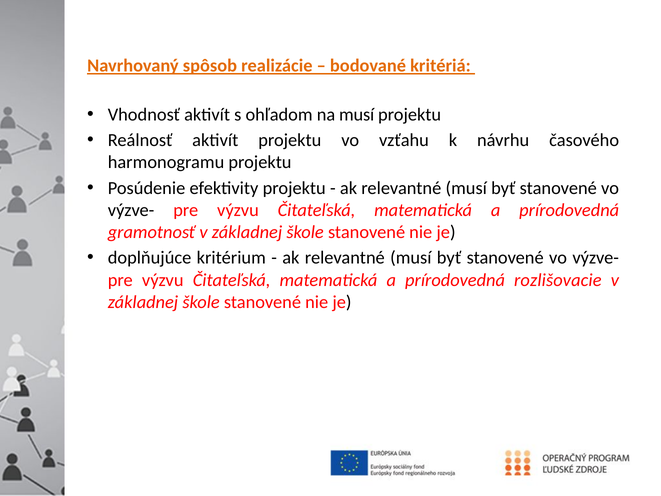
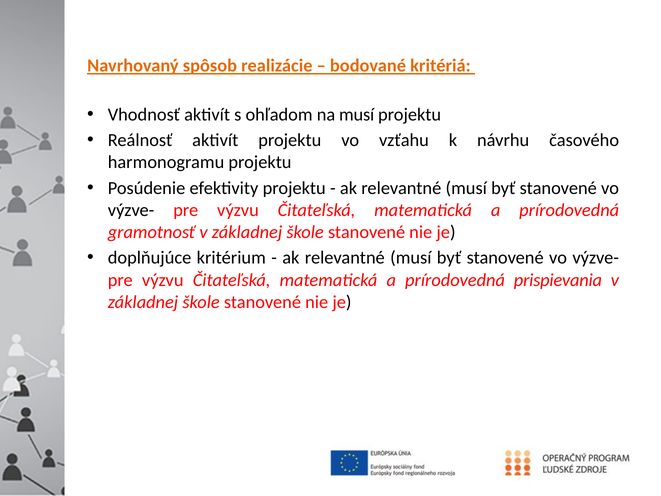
rozlišovacie: rozlišovacie -> prispievania (558, 280)
